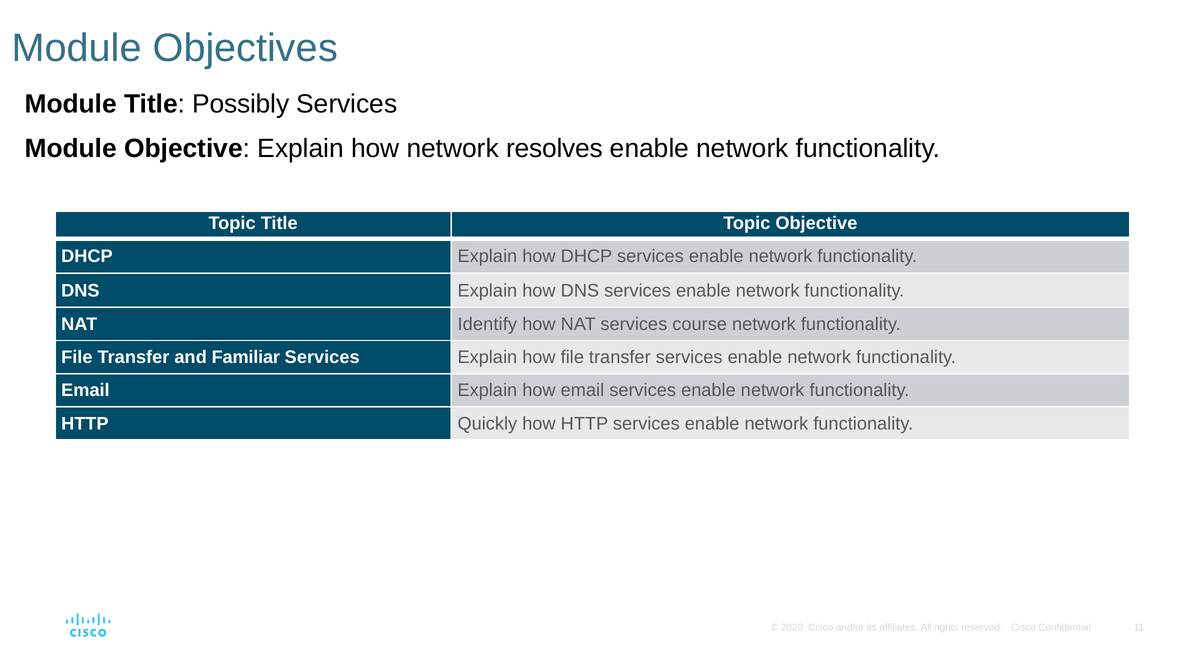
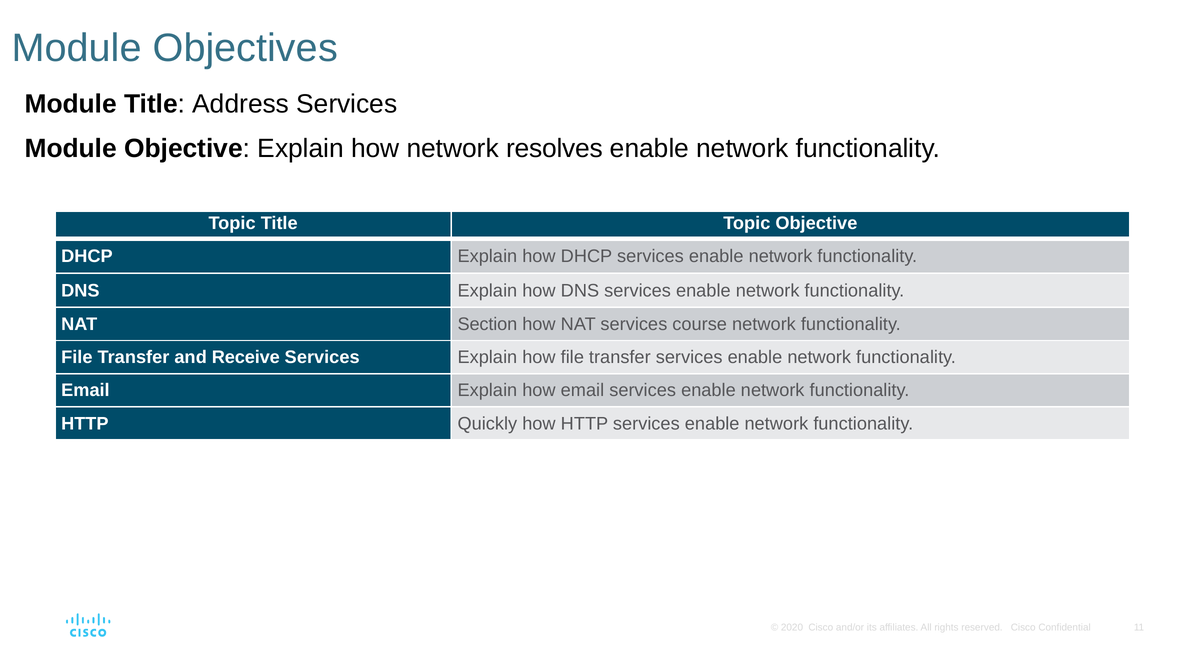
Possibly: Possibly -> Address (241, 104)
Identify: Identify -> Section (487, 324)
Familiar: Familiar -> Receive (246, 357)
